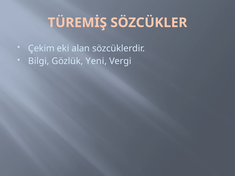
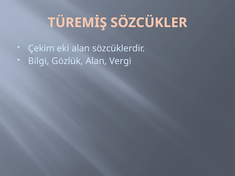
Gözlük Yeni: Yeni -> Alan (96, 61)
